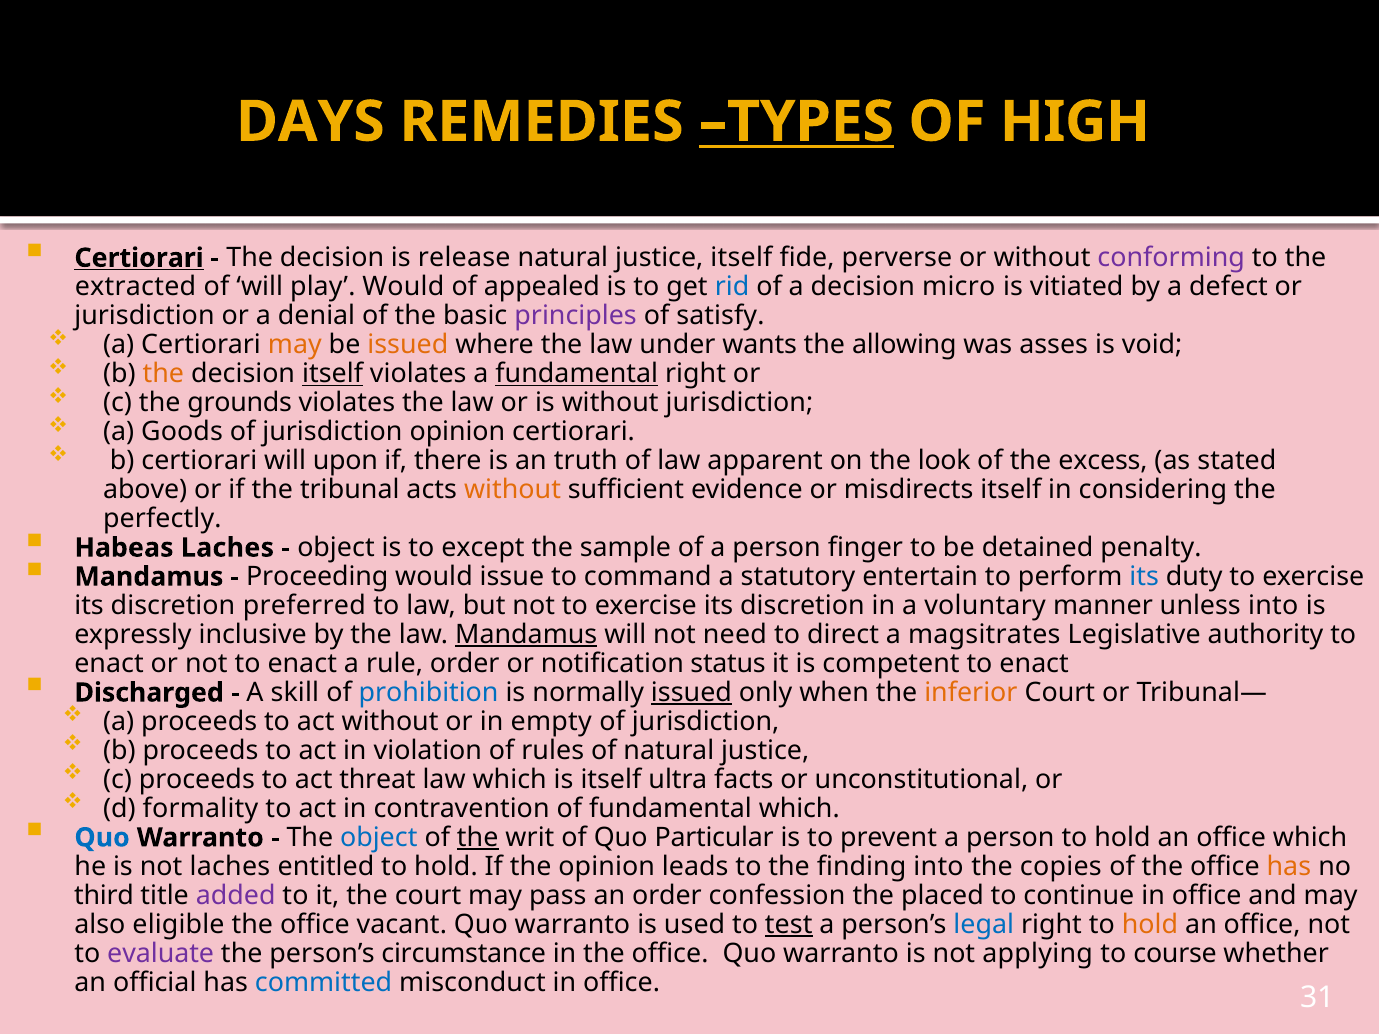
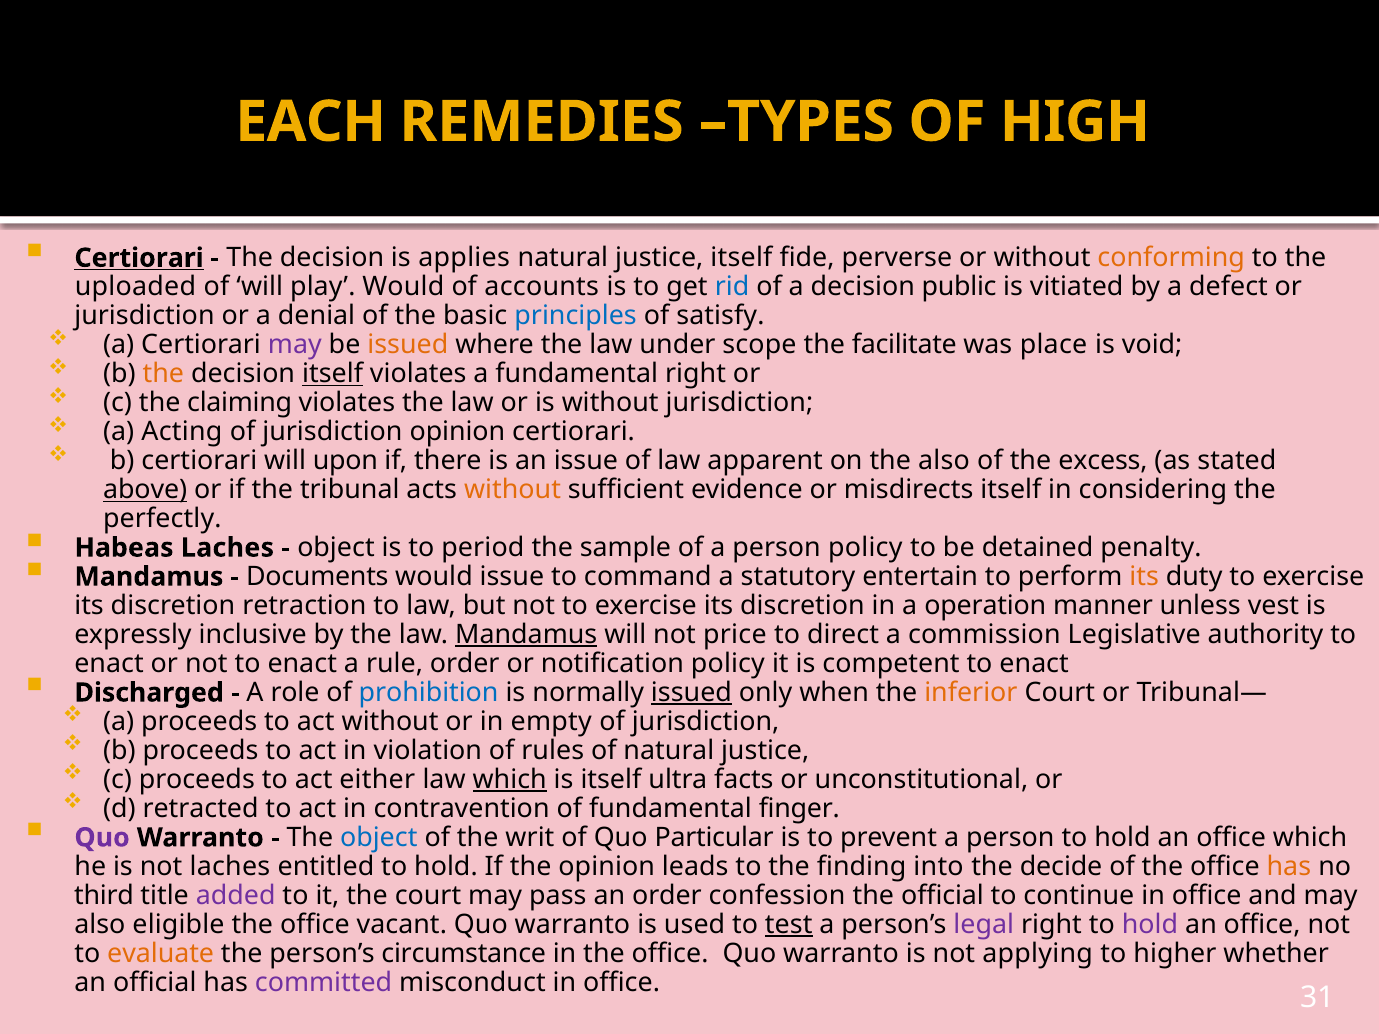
DAYS: DAYS -> EACH (311, 122)
TYPES underline: present -> none (796, 122)
release: release -> applies (464, 258)
conforming colour: purple -> orange (1171, 258)
extracted: extracted -> uploaded (135, 287)
appealed: appealed -> accounts (542, 287)
micro: micro -> public (959, 287)
principles colour: purple -> blue (576, 316)
may colour: orange -> purple (295, 345)
wants: wants -> scope (759, 345)
allowing: allowing -> facilitate (904, 345)
asses: asses -> place (1054, 345)
fundamental underline: present -> none (577, 374)
grounds: grounds -> claiming (240, 403)
Goods: Goods -> Acting (182, 432)
an truth: truth -> issue (586, 461)
the look: look -> also (944, 461)
above underline: none -> present (145, 490)
except: except -> period (483, 548)
person finger: finger -> policy (865, 548)
Proceeding: Proceeding -> Documents (317, 577)
its colour: blue -> orange (1144, 577)
preferred: preferred -> retraction (304, 606)
voluntary: voluntary -> operation (985, 606)
unless into: into -> vest (1273, 606)
need: need -> price (735, 635)
magsitrates: magsitrates -> commission (984, 635)
notification status: status -> policy (728, 664)
skill: skill -> role (295, 693)
threat: threat -> either (377, 780)
which underline: none -> present (510, 780)
formality: formality -> retracted (201, 809)
fundamental which: which -> finger (799, 809)
Quo colour: blue -> purple (102, 838)
the underline: present -> none (478, 838)
copies: copies -> decide (1061, 867)
the placed: placed -> official (942, 896)
legal colour: blue -> purple (984, 925)
hold colour: orange -> purple (1150, 925)
evaluate colour: purple -> orange (161, 954)
course: course -> higher (1175, 954)
committed colour: blue -> purple (324, 983)
